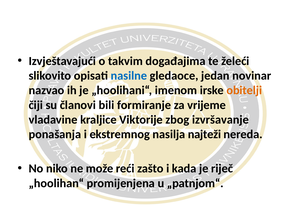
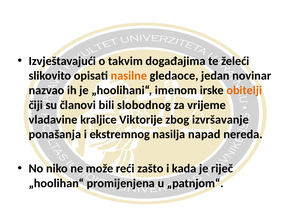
nasilne colour: blue -> orange (129, 76)
formiranje: formiranje -> slobodnog (144, 105)
najteži: najteži -> napad (204, 135)
